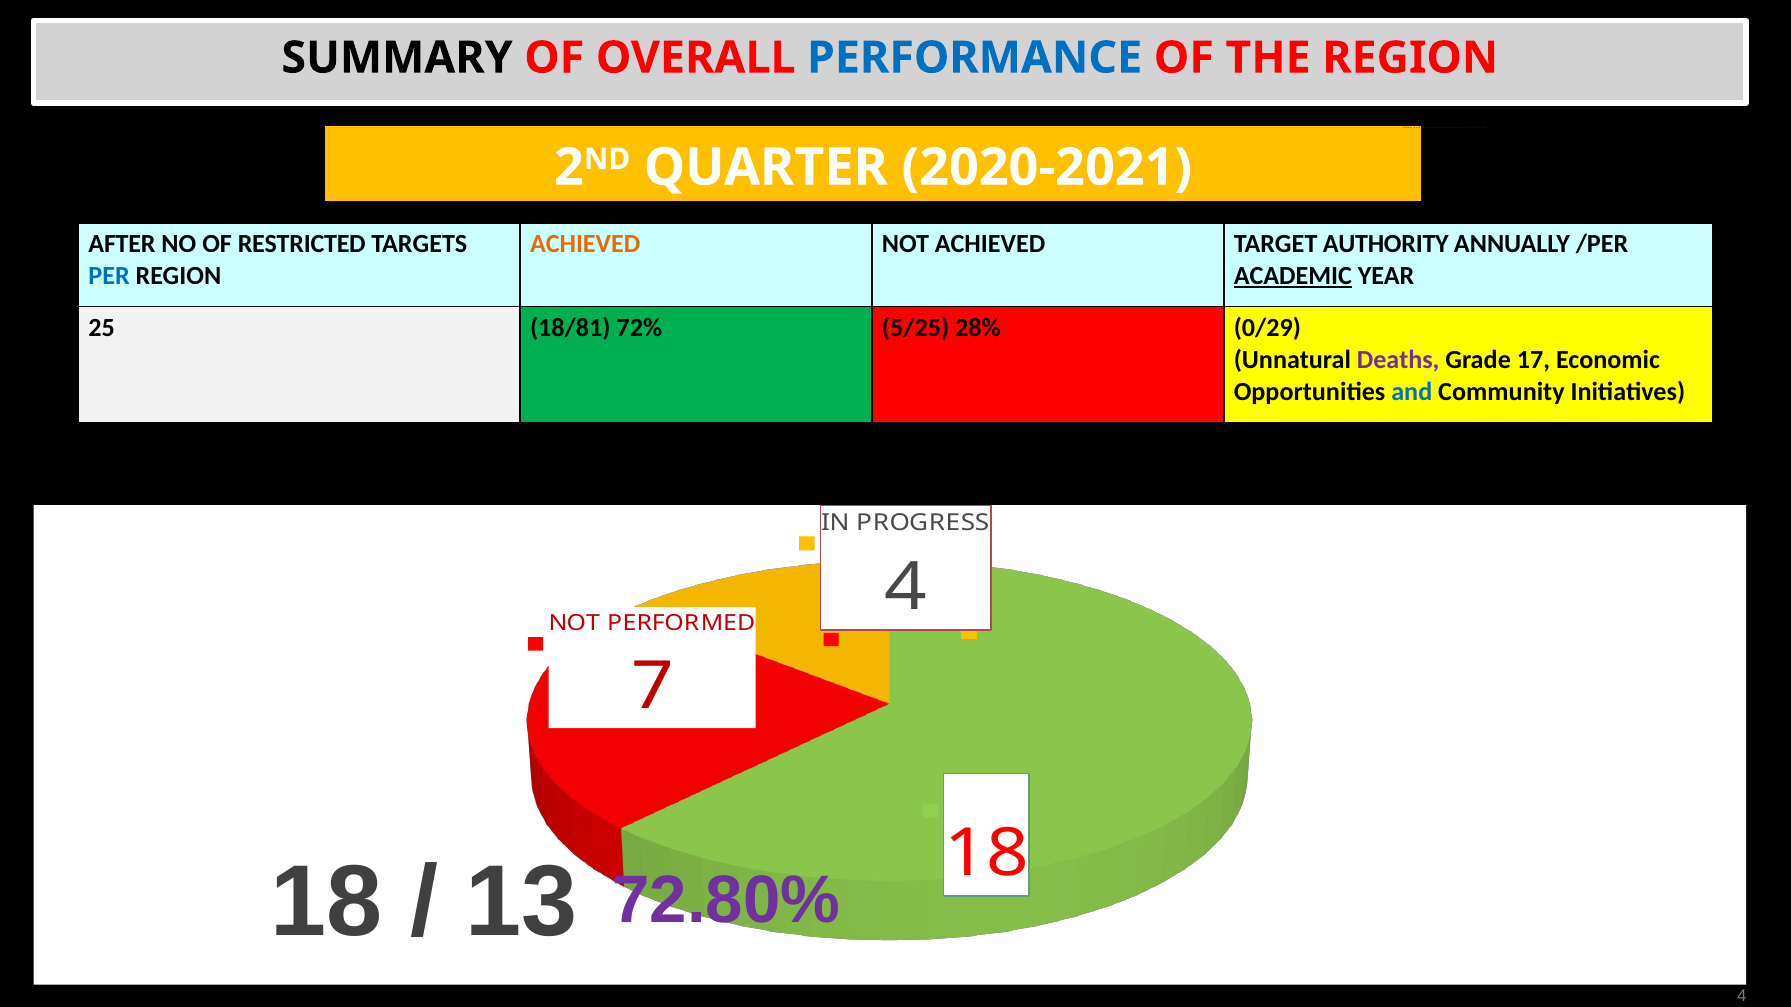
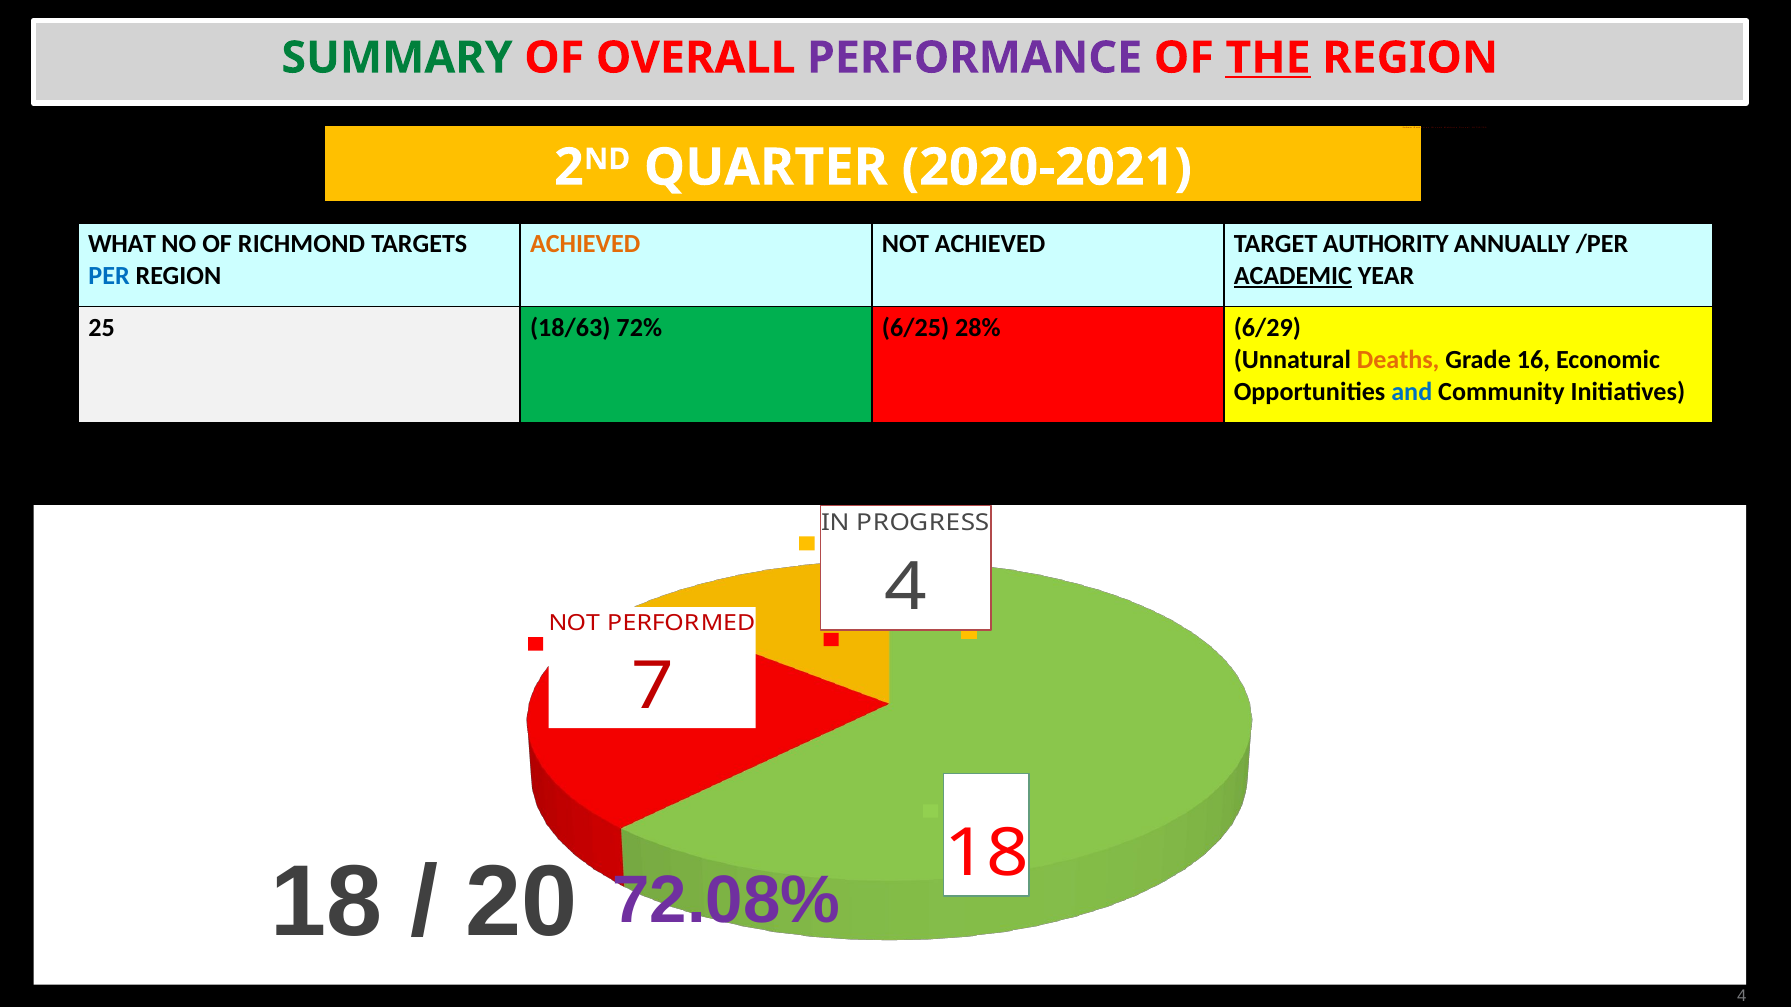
SUMMARY colour: black -> green (397, 58)
PERFORMANCE colour: blue -> purple (975, 58)
THE underline: none -> present (1268, 58)
AFTER: AFTER -> WHAT (122, 244)
RESTRICTED: RESTRICTED -> RICHMOND (302, 244)
18/81: 18/81 -> 18/63 (570, 328)
5/25: 5/25 -> 6/25 (916, 328)
0/29: 0/29 -> 6/29 (1267, 328)
Deaths colour: purple -> orange (1398, 360)
17: 17 -> 16 (1533, 360)
13: 13 -> 20 (522, 902)
72.80%: 72.80% -> 72.08% (726, 900)
